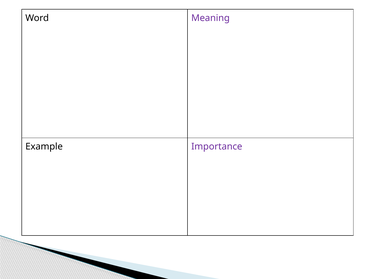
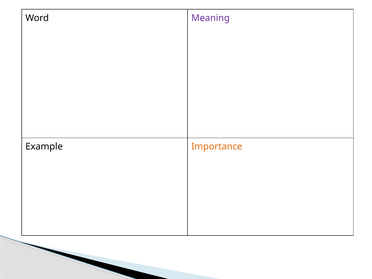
Importance colour: purple -> orange (217, 147)
